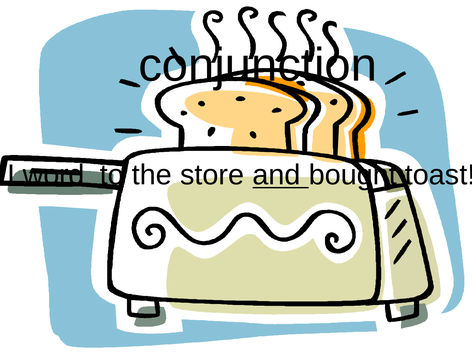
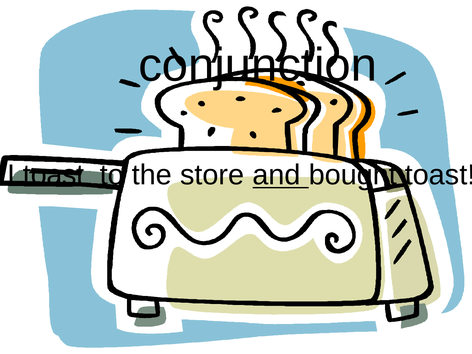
I word: word -> toast (54, 175)
